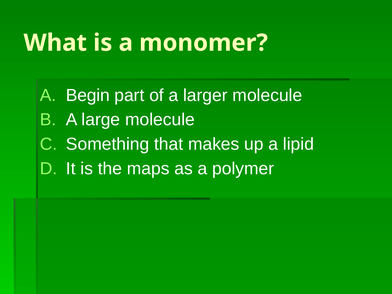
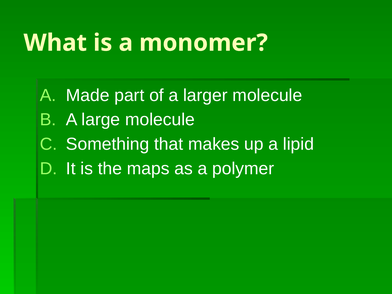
Begin: Begin -> Made (88, 95)
